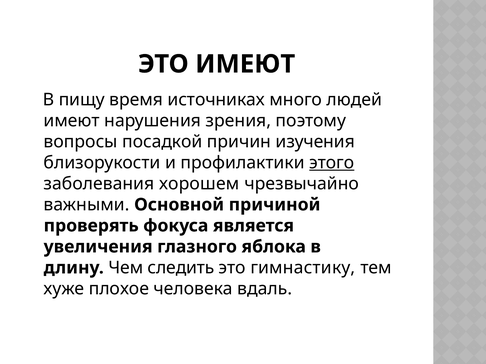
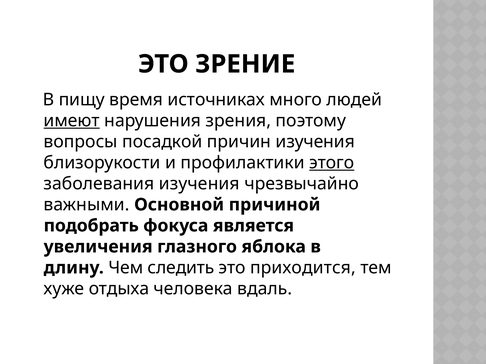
ЭТО ИМЕЮТ: ИМЕЮТ -> ЗРЕНИЕ (245, 64)
имеют underline: none -> present (72, 121)
заболевания хорошем: хорошем -> изучения (199, 184)
проверять: проверять -> подобрать (91, 226)
гимнастику: гимнастику -> приходится (303, 268)
плохое: плохое -> отдыха (119, 289)
